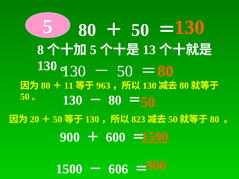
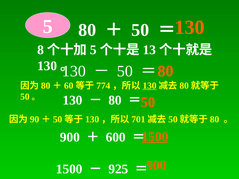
11: 11 -> 60 (69, 86)
963: 963 -> 774 (103, 86)
130 underline: none -> present (150, 86)
20: 20 -> 90 (35, 120)
823: 823 -> 701 (138, 120)
606: 606 -> 925 (118, 169)
